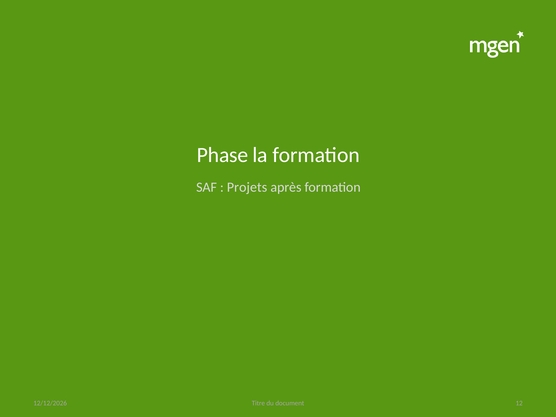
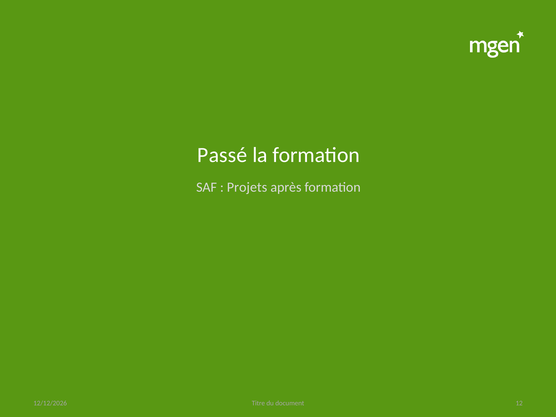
Phase: Phase -> Passé (222, 155)
